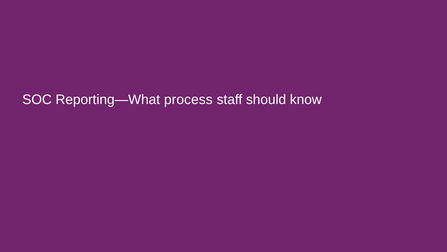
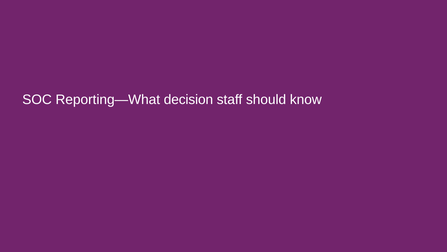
process: process -> decision (188, 99)
